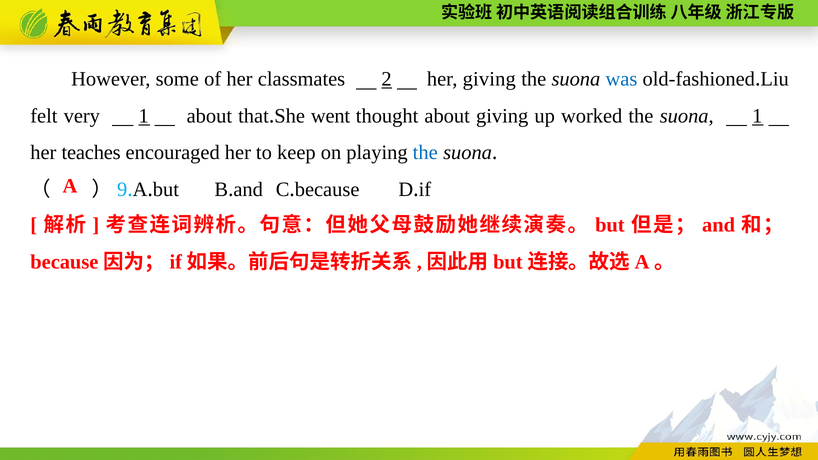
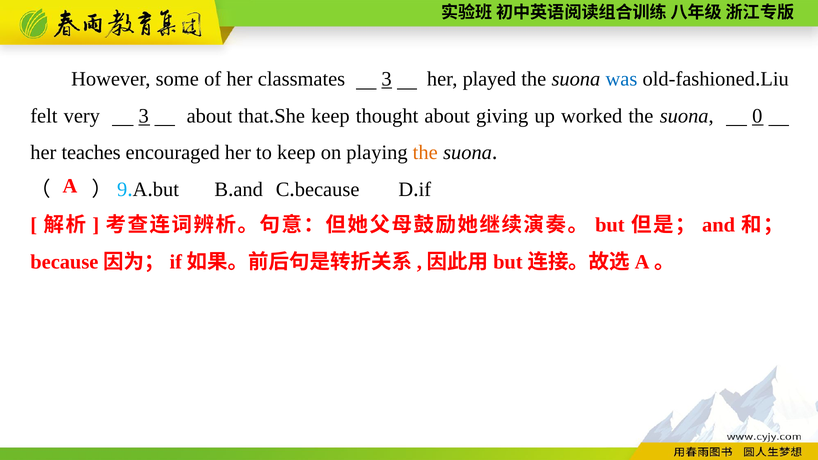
classmates 2: 2 -> 3 (387, 79)
her giving: giving -> played (489, 79)
very 1: 1 -> 3 (144, 116)
went: went -> keep (330, 116)
suona 1: 1 -> 0 (757, 116)
the colour: blue -> orange (425, 153)
